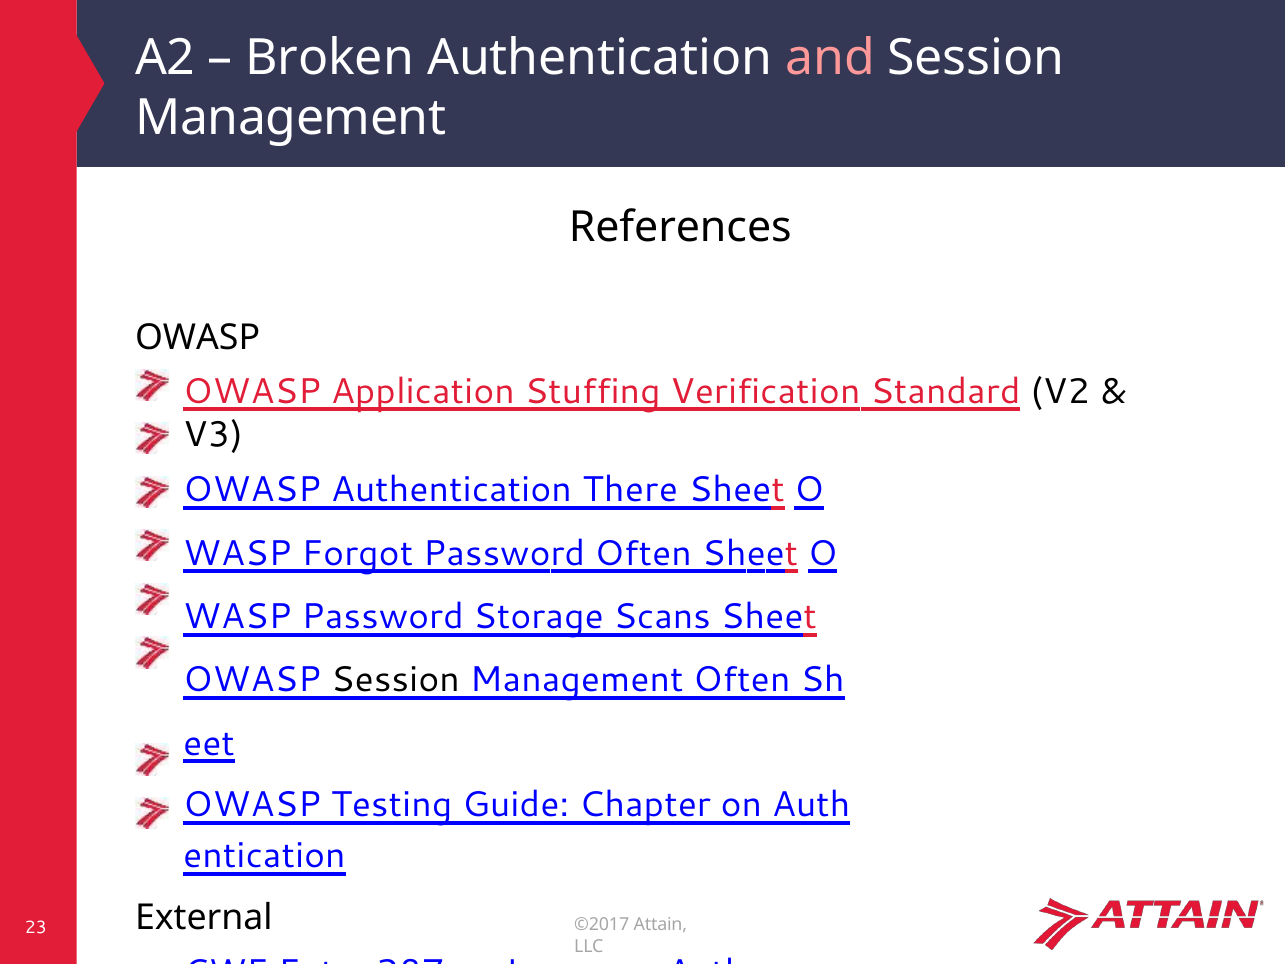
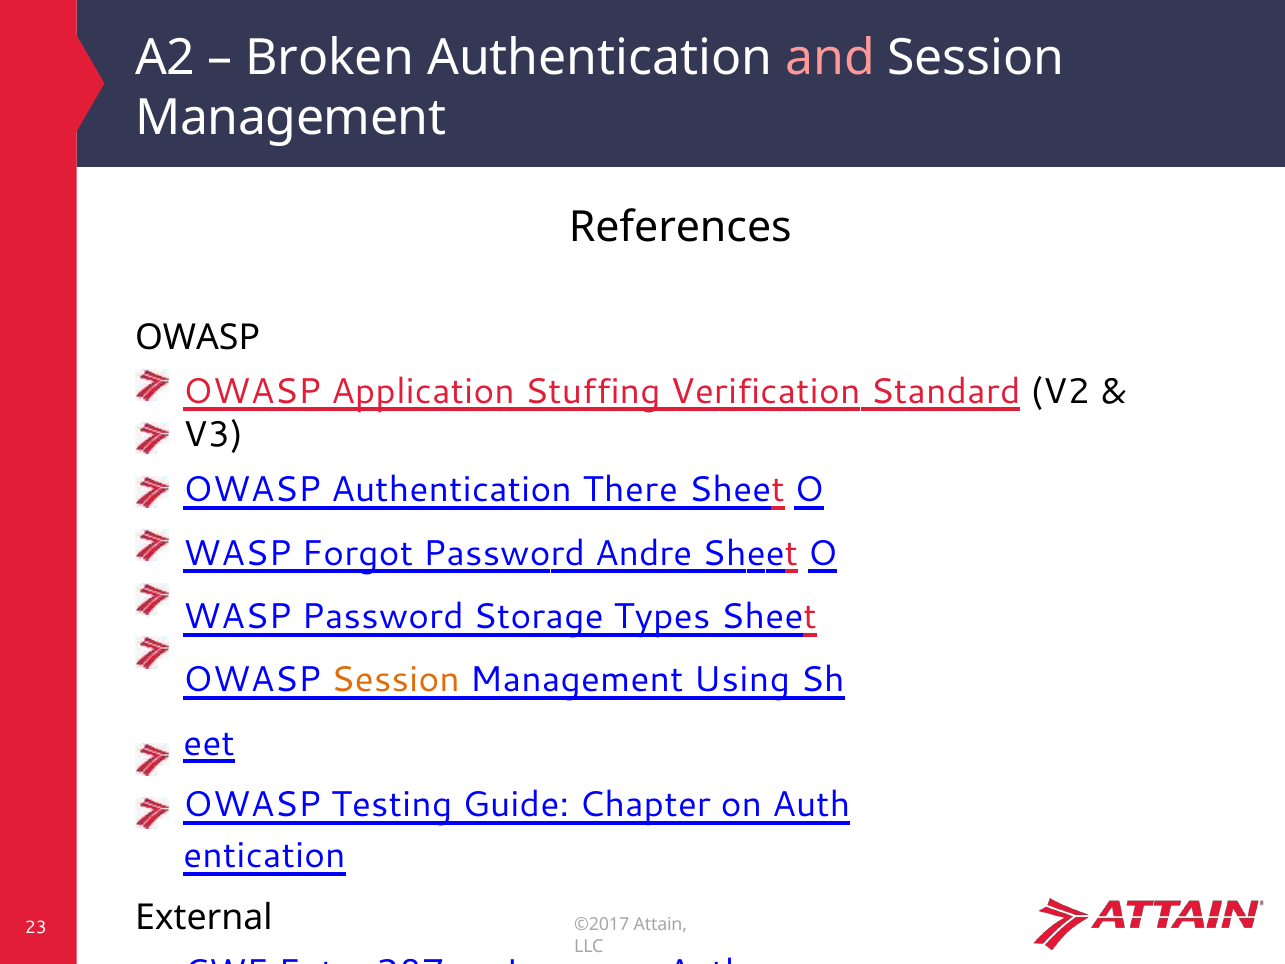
Password Often: Often -> Andre (644, 553)
Scans: Scans -> Types (662, 617)
Session colour: black -> orange (395, 680)
Management Often: Often -> Using (742, 680)
